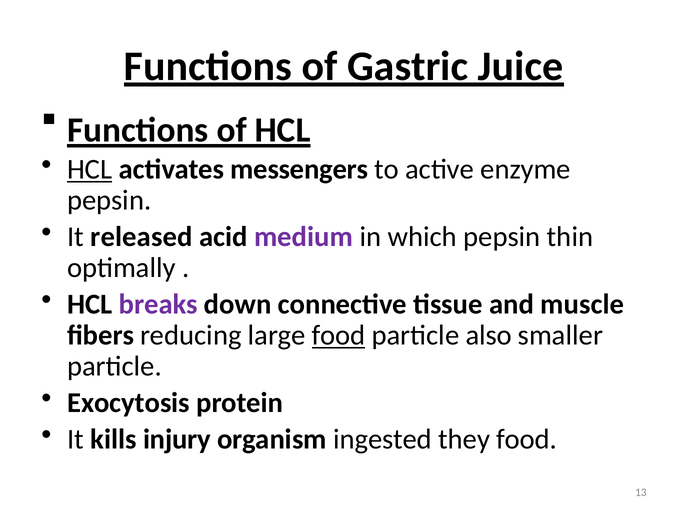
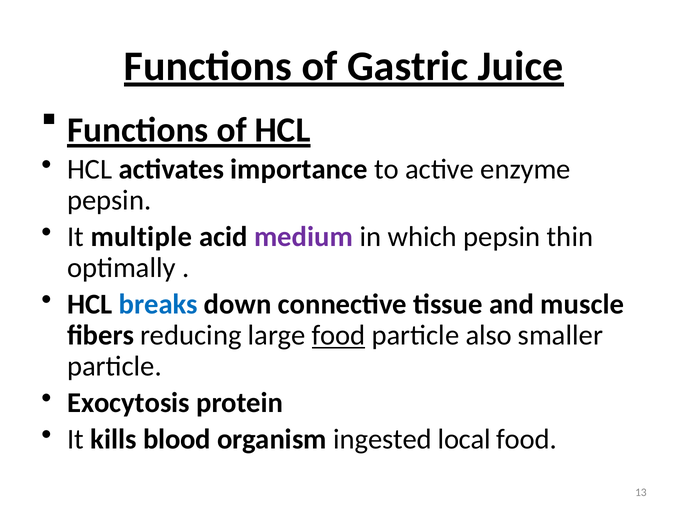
HCL underline: present -> none (90, 170)
messengers: messengers -> importance (299, 170)
released: released -> multiple (141, 237)
breaks colour: purple -> blue (158, 304)
injury: injury -> blood (177, 439)
they: they -> local (464, 439)
